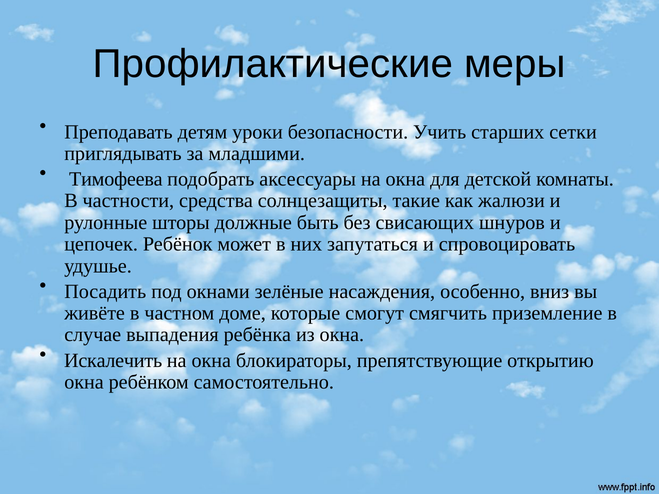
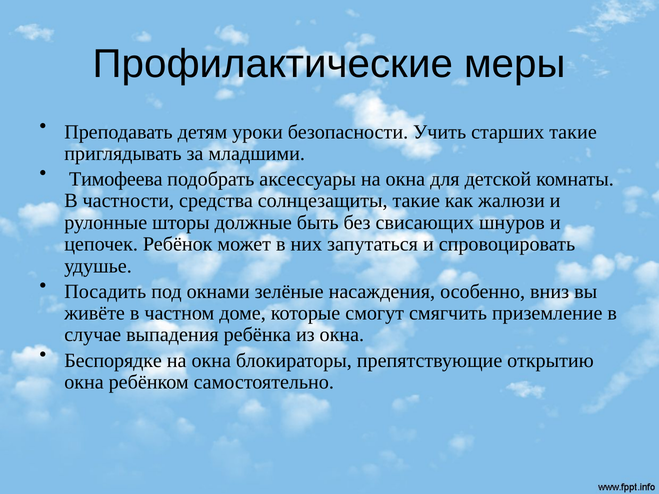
старших сетки: сетки -> такие (573, 132)
Искалечить: Искалечить -> Беспорядке (113, 361)
